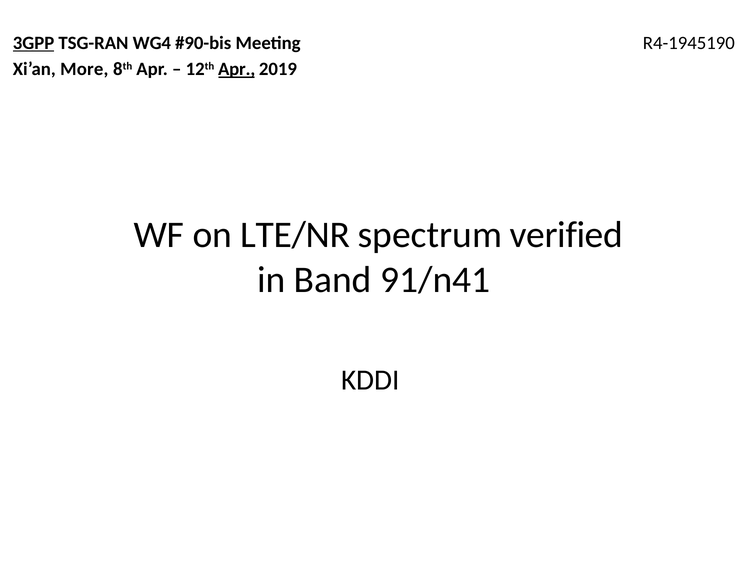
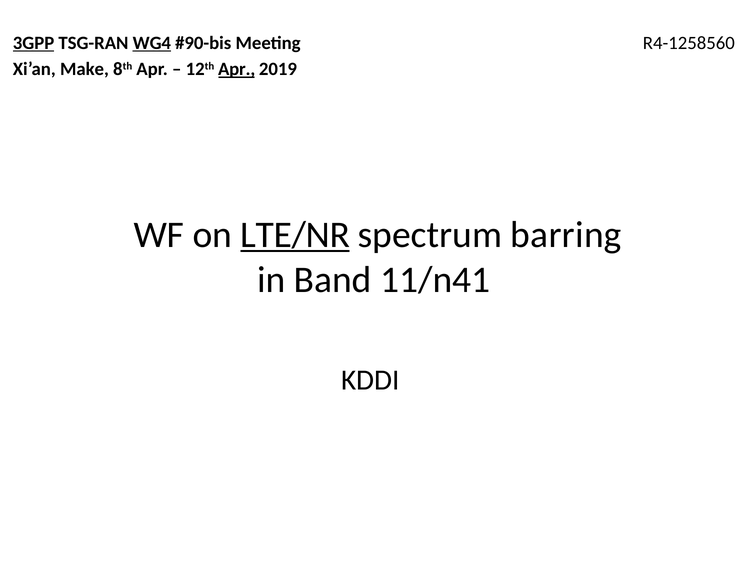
WG4 underline: none -> present (152, 43)
R4-1945190: R4-1945190 -> R4-1258560 (689, 43)
More: More -> Make (84, 69)
LTE/NR underline: none -> present (295, 235)
verified: verified -> barring (566, 235)
91/n41: 91/n41 -> 11/n41 (435, 280)
